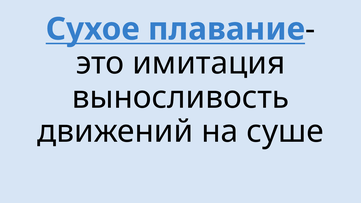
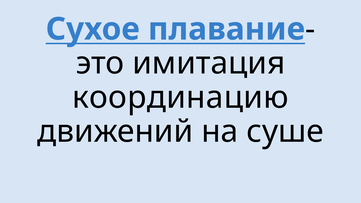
выносливость: выносливость -> координацию (180, 97)
